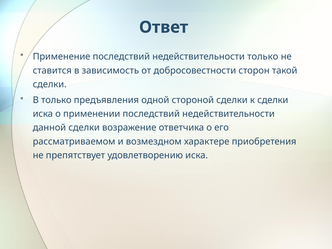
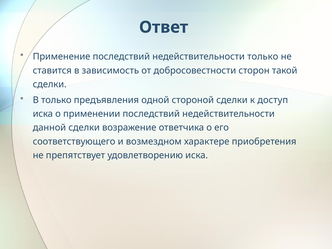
к сделки: сделки -> доступ (273, 100)
рассматриваемом: рассматриваемом -> соответствующего (74, 141)
